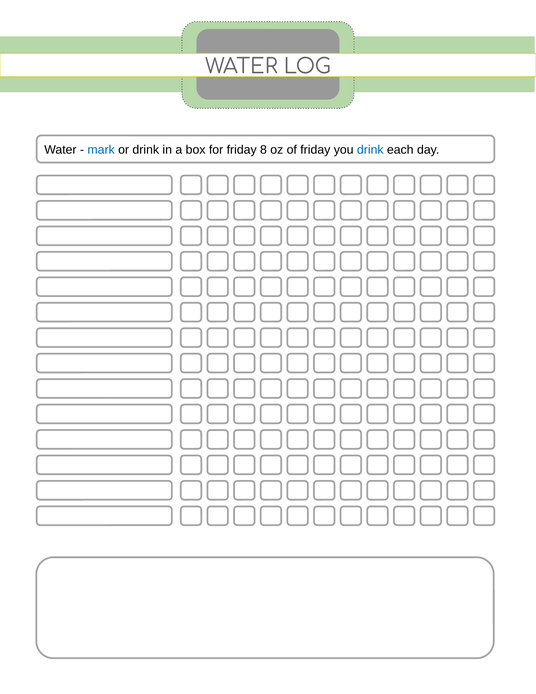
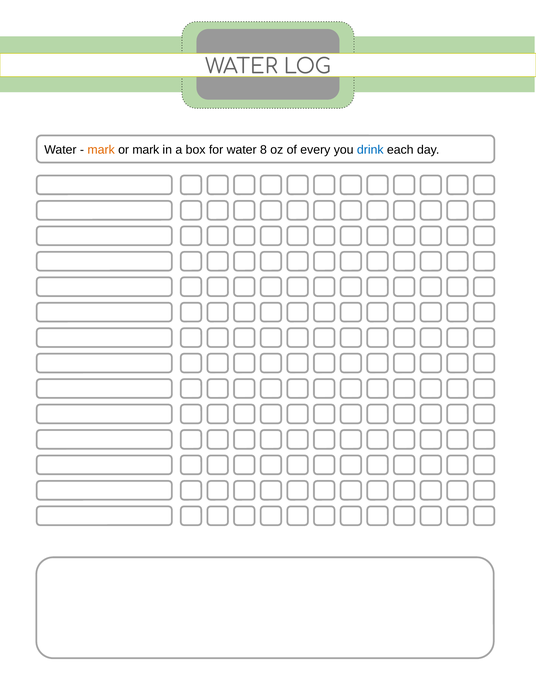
mark colour: blue -> orange (101, 150)
or drink: drink -> mark (146, 150)
for friday: friday -> water (242, 150)
of friday: friday -> every (315, 150)
